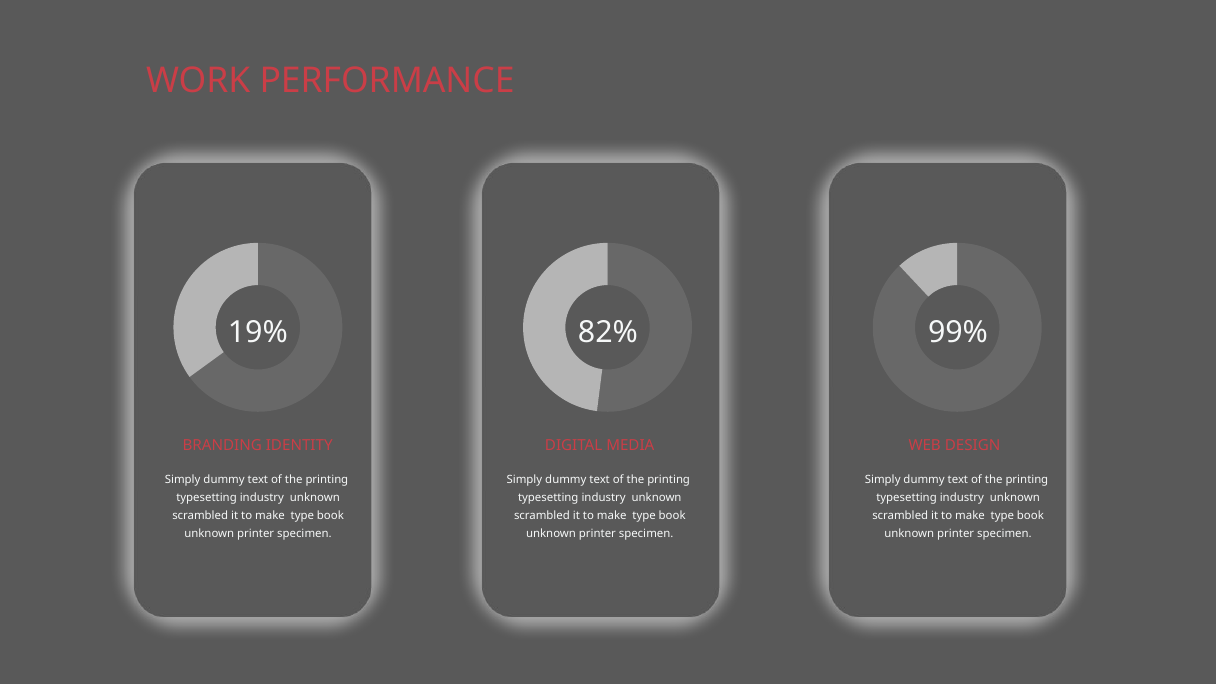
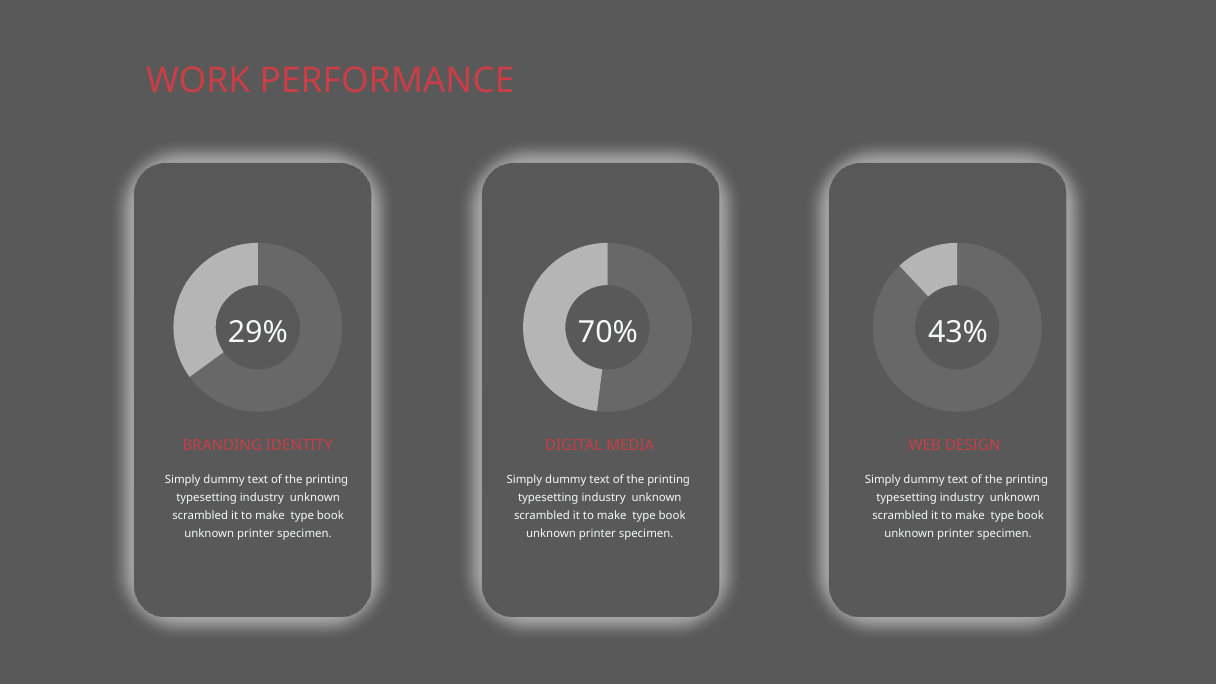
19%: 19% -> 29% (258, 333)
82%: 82% -> 70% (608, 333)
99%: 99% -> 43% (958, 333)
